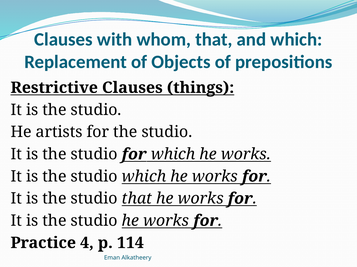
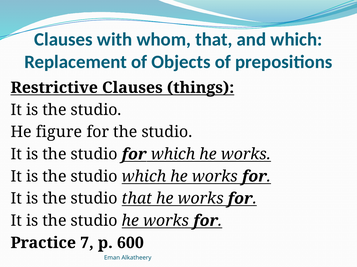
artists: artists -> figure (59, 132)
4: 4 -> 7 (87, 243)
114: 114 -> 600 (130, 243)
